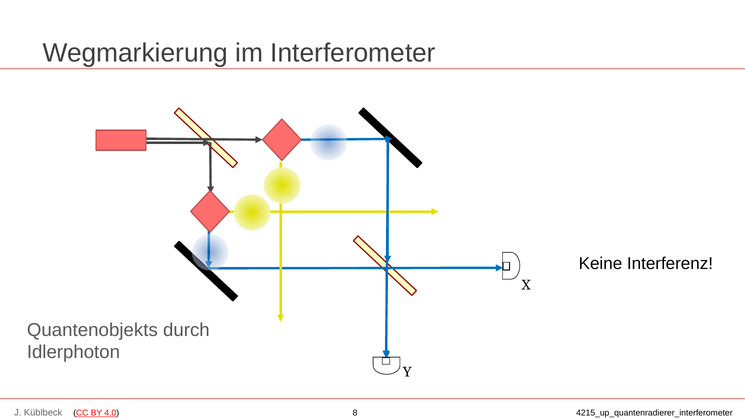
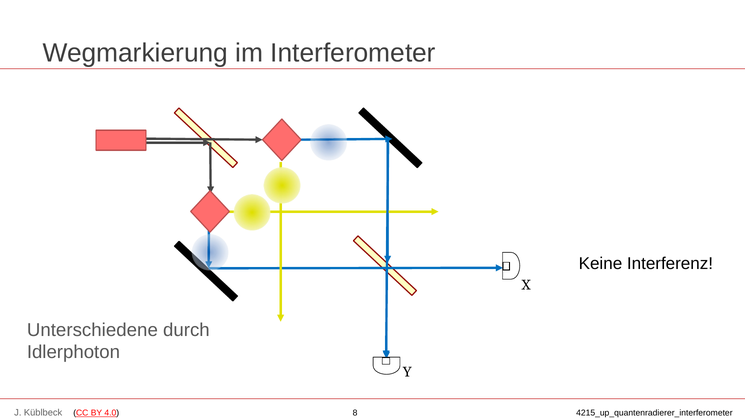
Quantenobjekts: Quantenobjekts -> Unterschiedene (92, 330)
